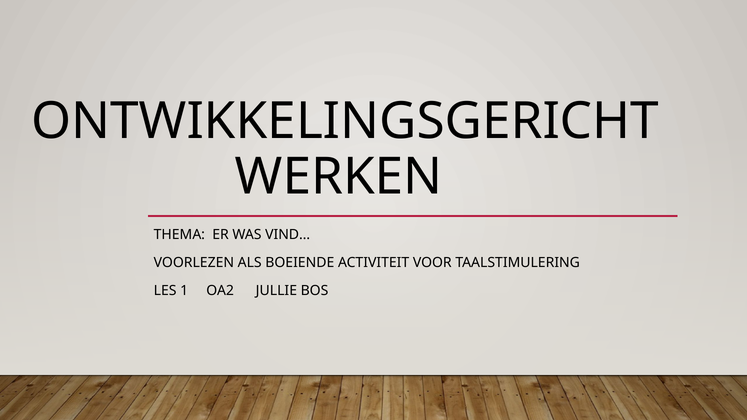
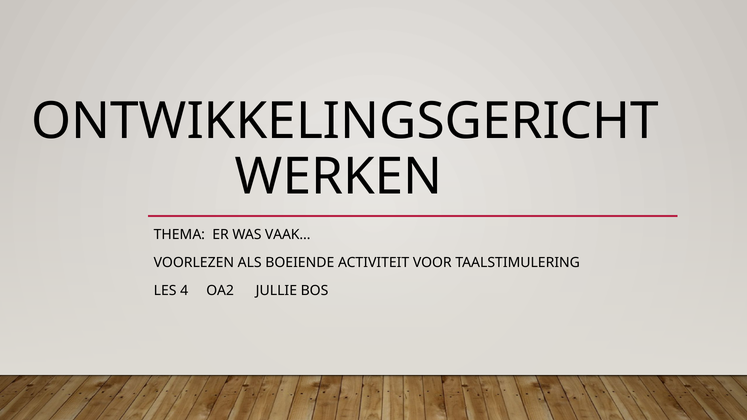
VIND…: VIND… -> VAAK… (288, 235)
1: 1 -> 4 (184, 291)
